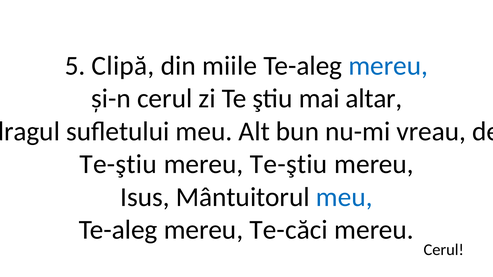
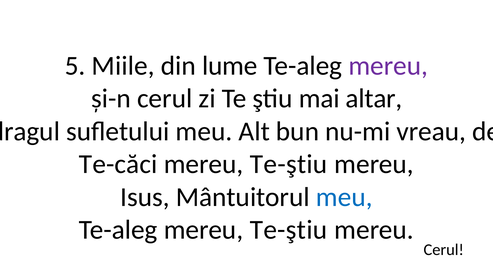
Clipă: Clipă -> Miile (123, 66)
miile: miile -> lume (230, 66)
mereu colour: blue -> purple (388, 66)
Te-ştiu: Te-ştiu -> Te-căci (118, 164)
Te-aleg mereu Te-căci: Te-căci -> Te-ştiu (289, 230)
